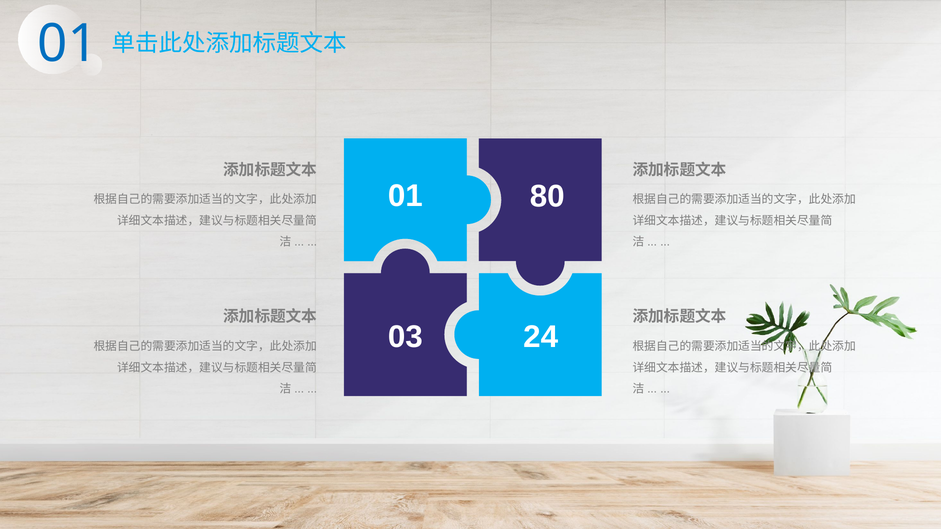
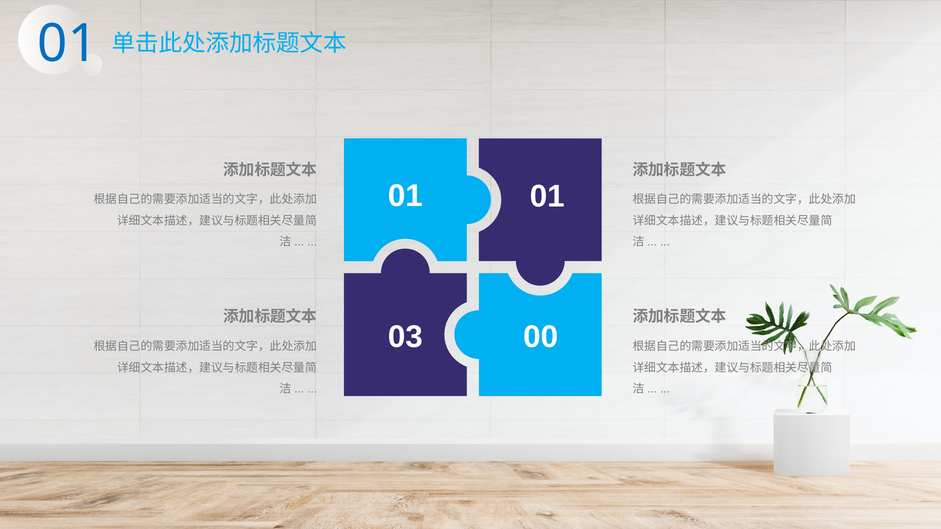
01 80: 80 -> 01 (547, 196)
24: 24 -> 00 (541, 337)
